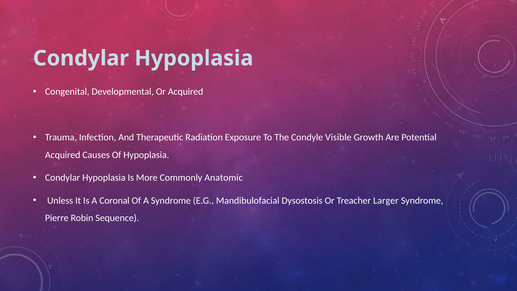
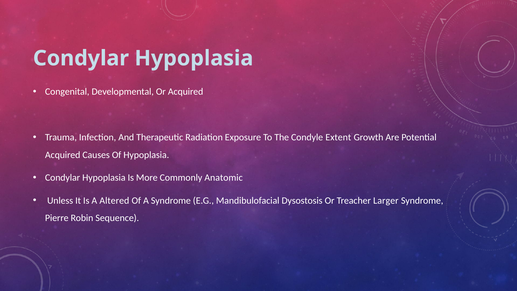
Visible: Visible -> Extent (338, 137)
Coronal: Coronal -> Altered (114, 200)
